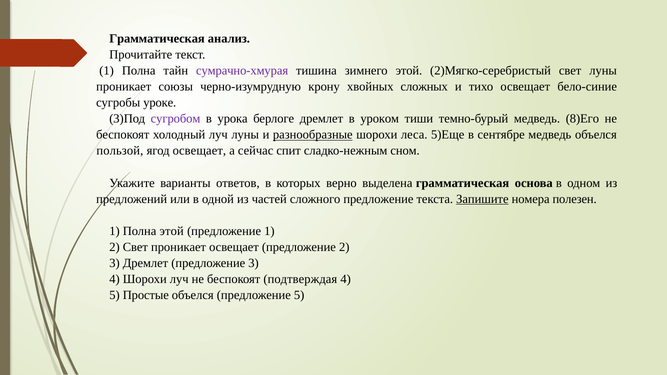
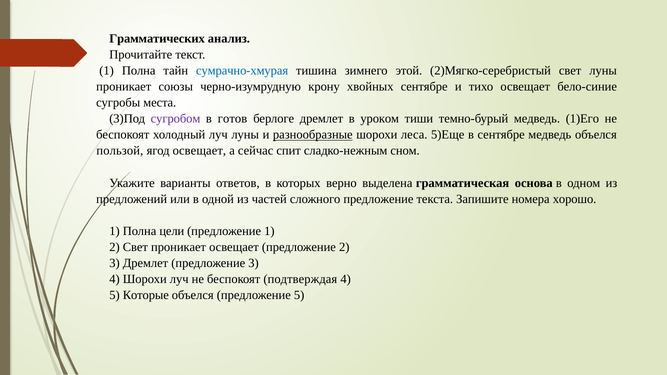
Грамматическая: Грамматическая -> Грамматических (157, 39)
сумрачно-хмурая colour: purple -> blue (242, 71)
хвойных сложных: сложных -> сентябре (424, 87)
уроке: уроке -> места (160, 103)
урока: урока -> готов (233, 119)
8)Его: 8)Его -> 1)Его (582, 119)
Запишите underline: present -> none (482, 199)
полезен: полезен -> хорошо (575, 199)
Полна этой: этой -> цели (172, 231)
Простые: Простые -> Которые (146, 295)
